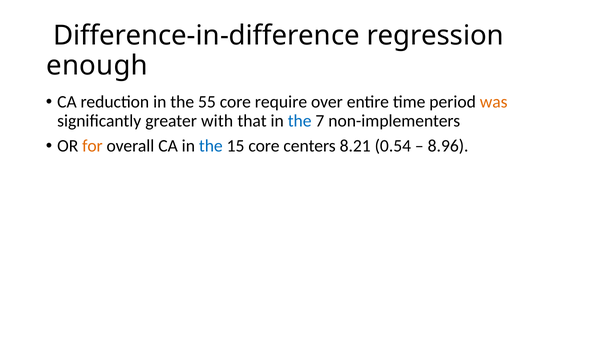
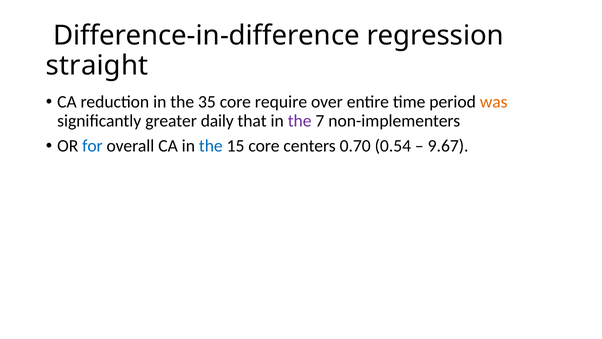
enough: enough -> straight (97, 65)
55: 55 -> 35 (207, 102)
with: with -> daily (217, 121)
the colour: blue -> purple (300, 121)
for colour: orange -> blue (92, 146)
8.21: 8.21 -> 0.70 (355, 146)
8.96: 8.96 -> 9.67 (448, 146)
